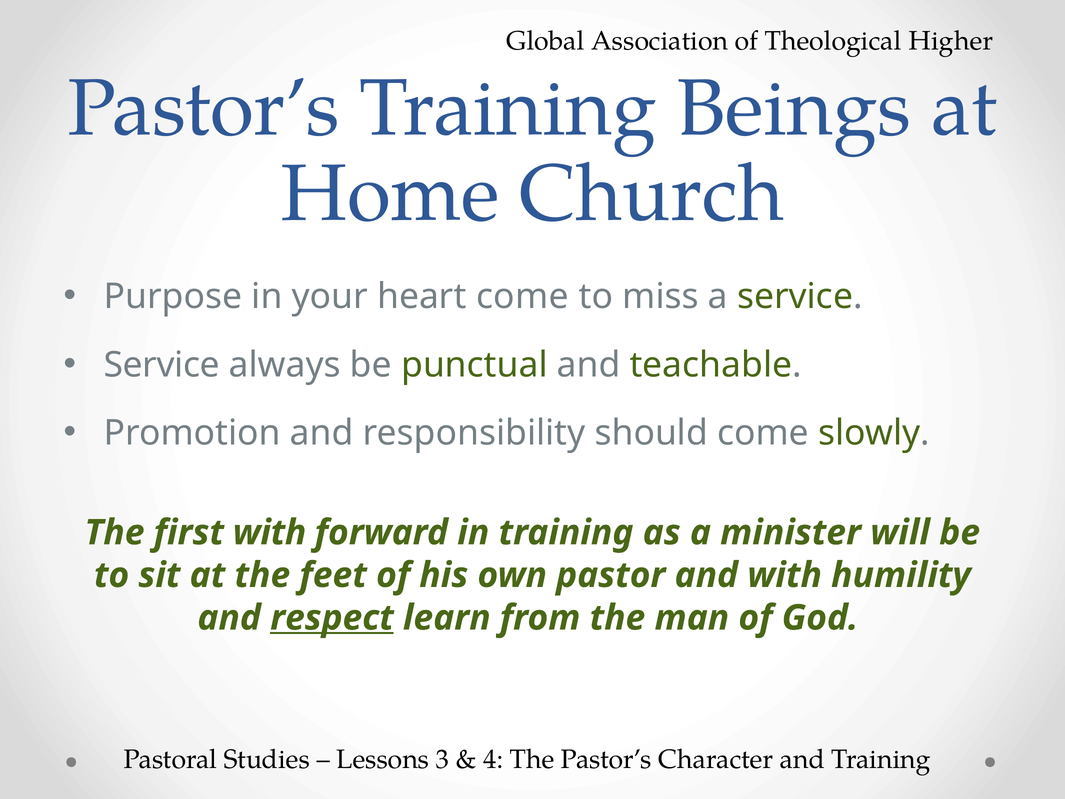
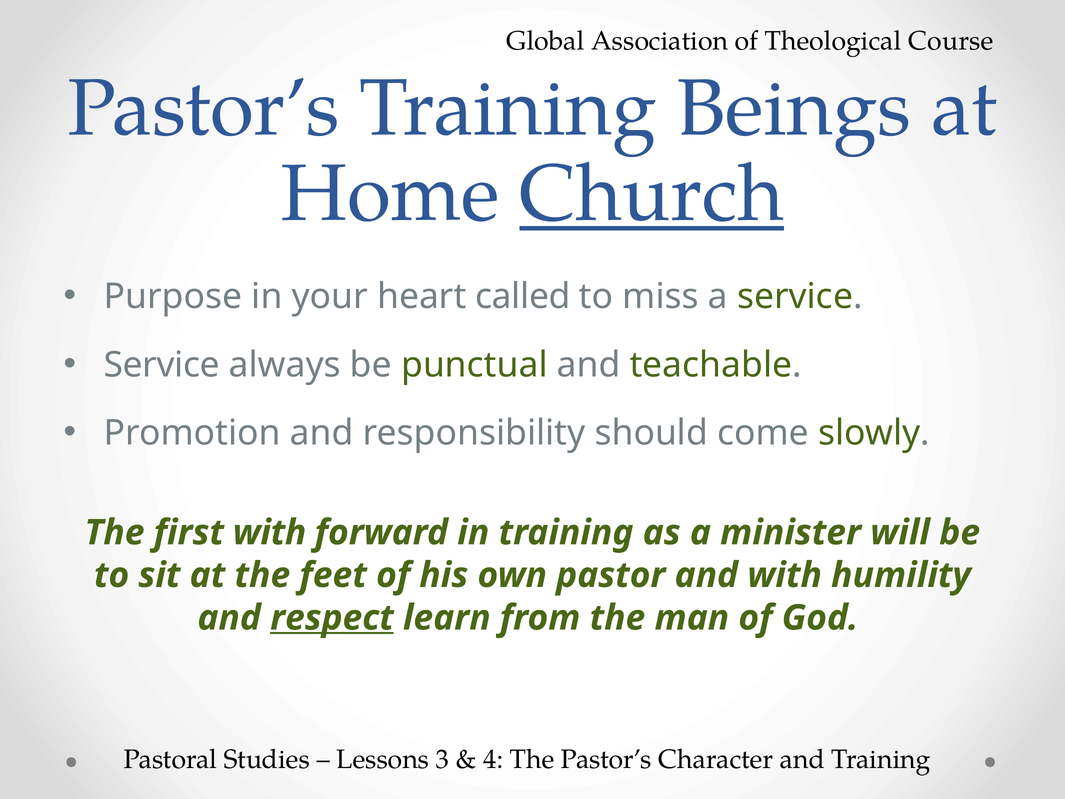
Higher: Higher -> Course (951, 41)
Church underline: none -> present (652, 194)
heart come: come -> called (523, 296)
